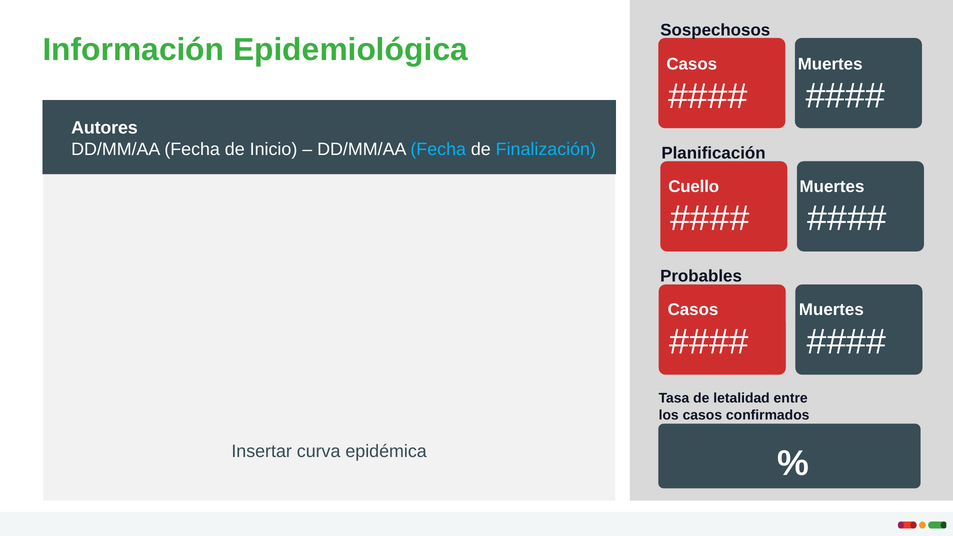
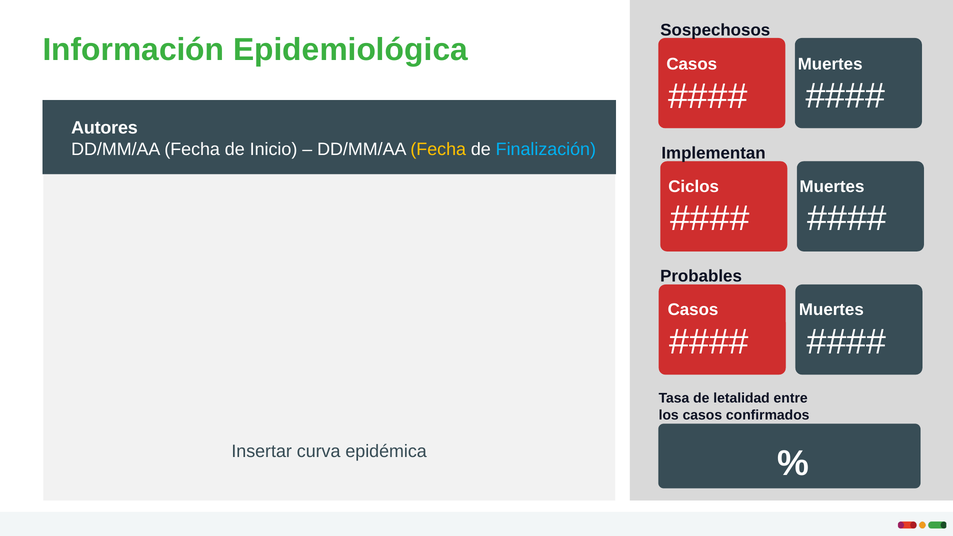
Fecha colour: light blue -> yellow (438, 149)
Planificación: Planificación -> Implementan (714, 153)
Cuello: Cuello -> Ciclos (694, 186)
